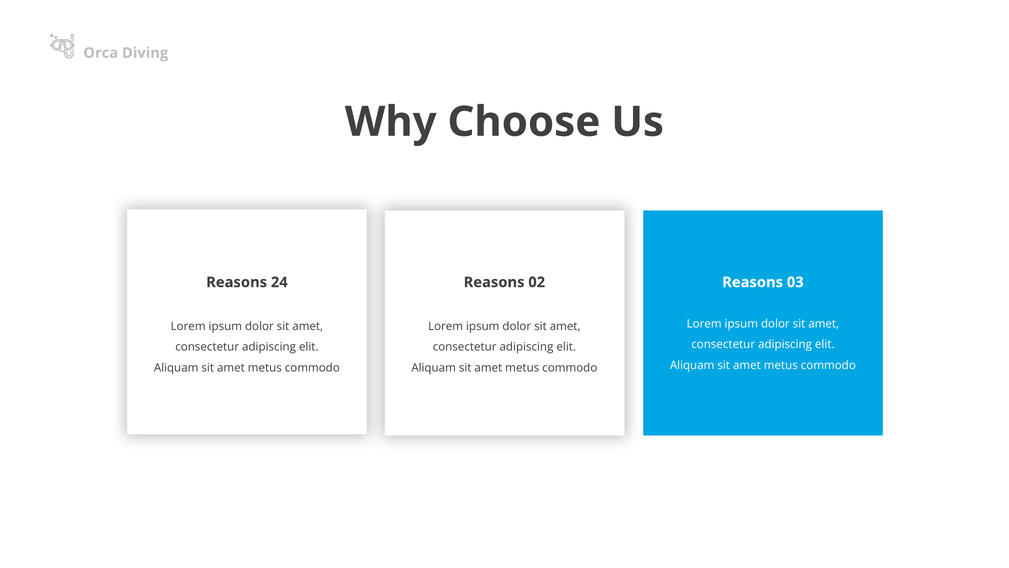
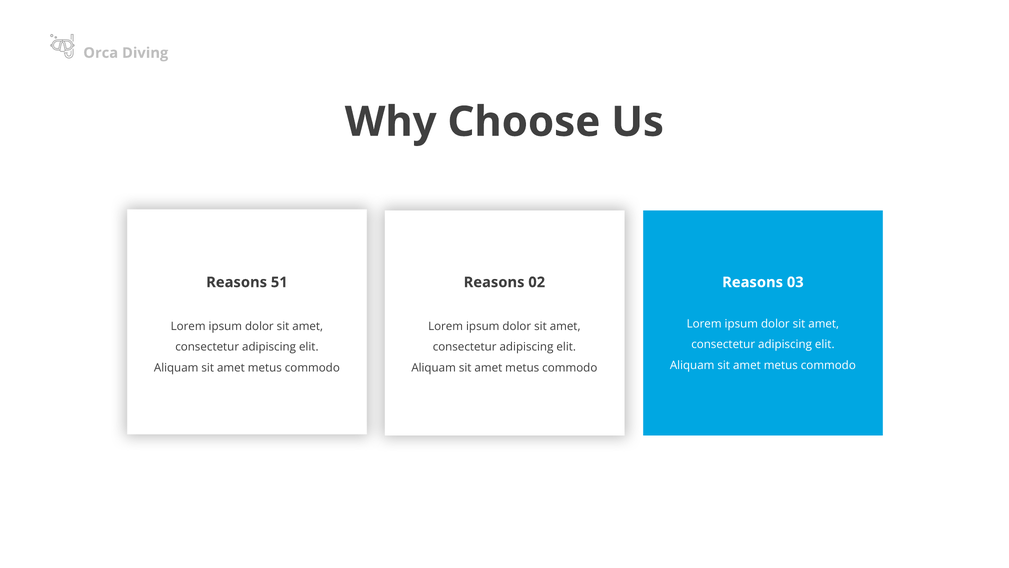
24: 24 -> 51 (279, 282)
